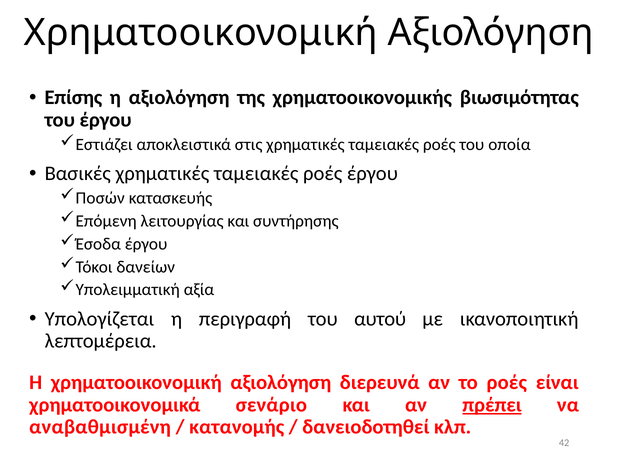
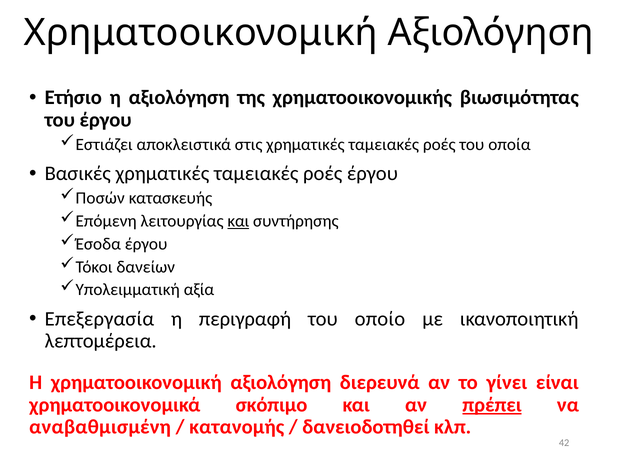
Επίσης: Επίσης -> Ετήσιο (73, 98)
και underline: none -> present (238, 221)
Υπολογίζεται: Υπολογίζεται -> Επεξεργασία (99, 318)
αυτού: αυτού -> οποίο (380, 318)
το ροές: ροές -> γίνει (507, 382)
σενάριο: σενάριο -> σκόπιμο (271, 404)
